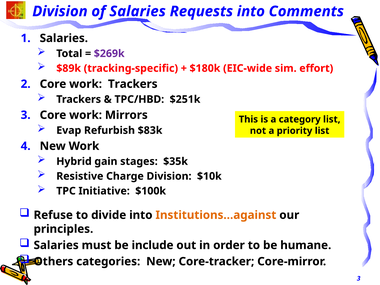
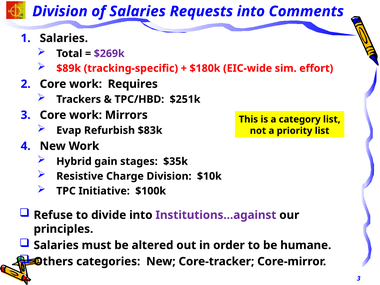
work Trackers: Trackers -> Requires (133, 84)
Institutions…against colour: orange -> purple (216, 215)
include: include -> altered (152, 245)
